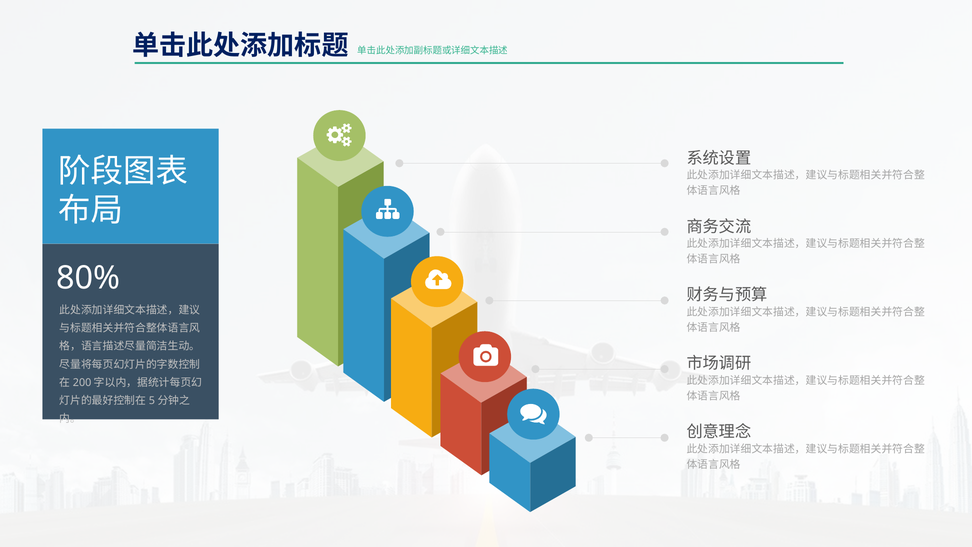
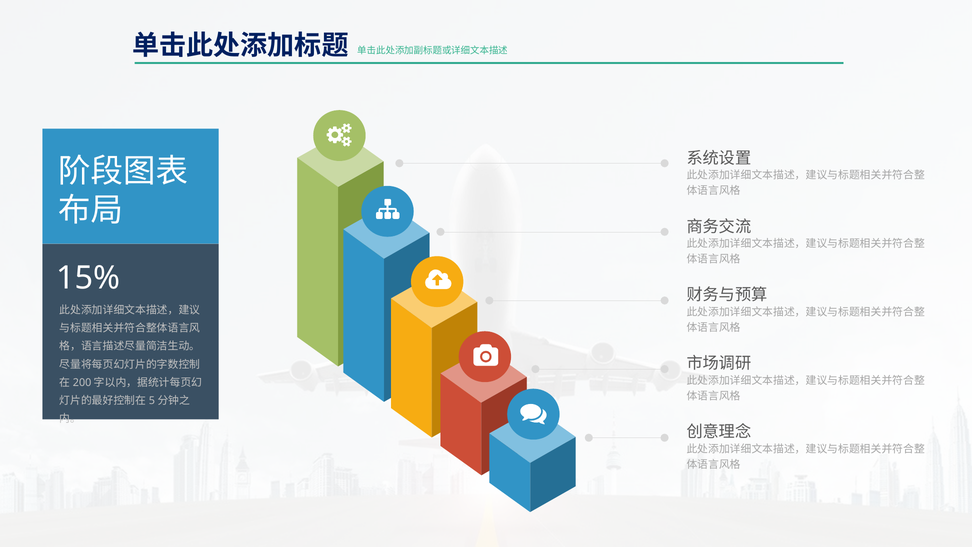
80%: 80% -> 15% (88, 278)
